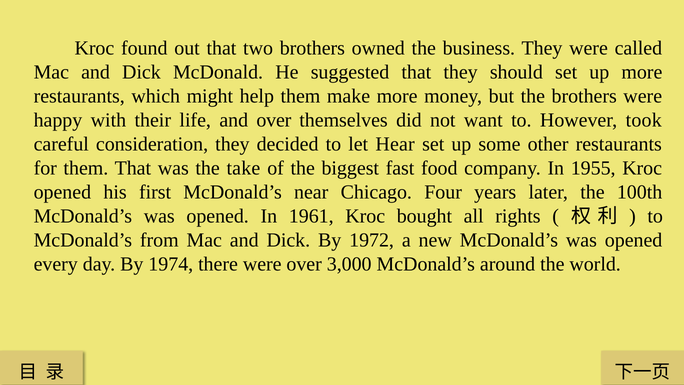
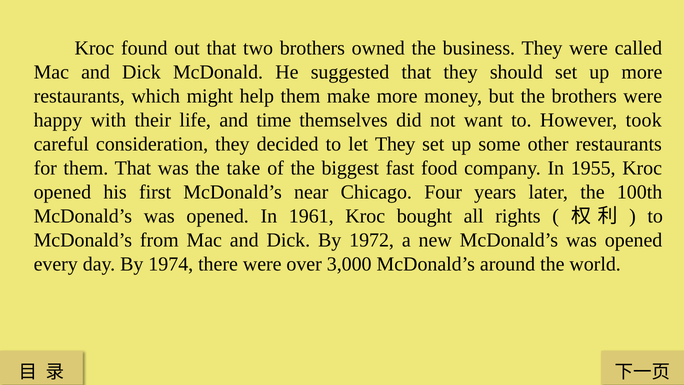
and over: over -> time (274, 120)
let Hear: Hear -> They (395, 144)
